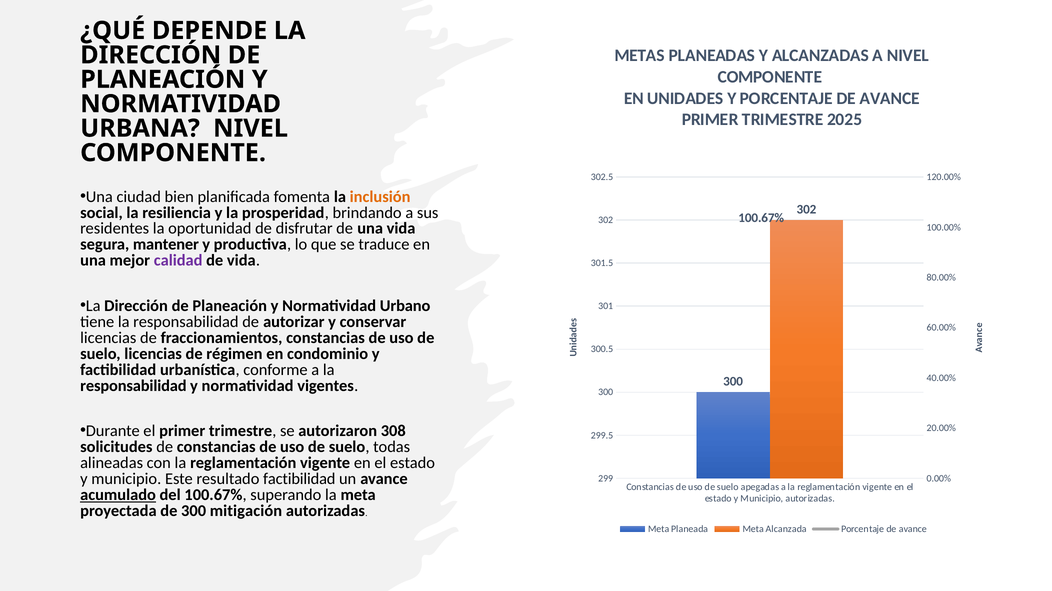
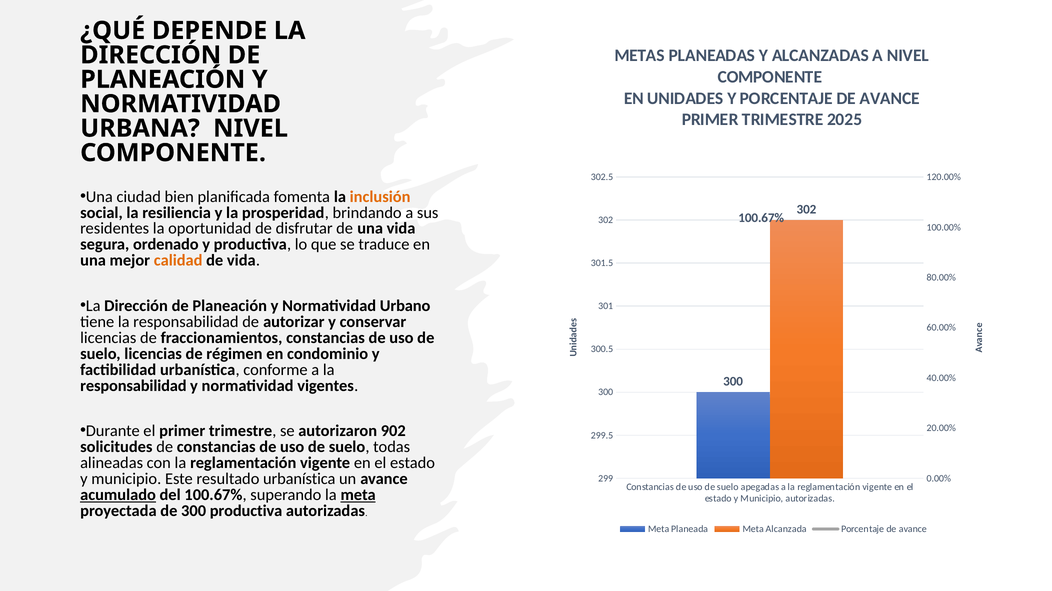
mantener: mantener -> ordenado (166, 245)
calidad colour: purple -> orange (178, 261)
308: 308 -> 902 (393, 432)
resultado factibilidad: factibilidad -> urbanística (299, 479)
meta underline: none -> present (358, 495)
300 mitigación: mitigación -> productiva (246, 511)
